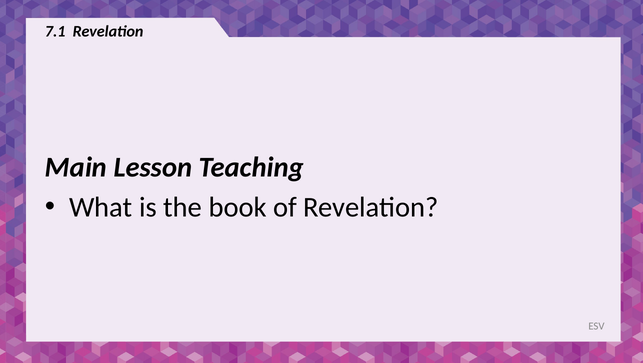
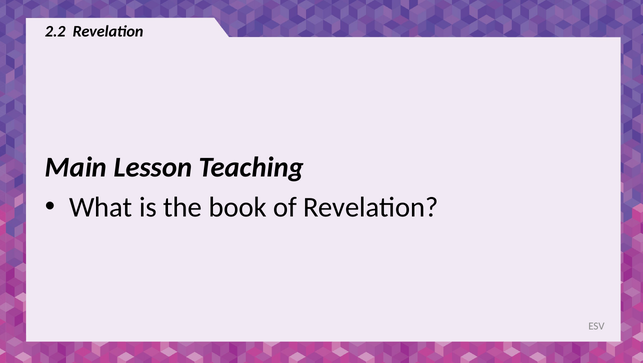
7.1: 7.1 -> 2.2 (55, 31)
